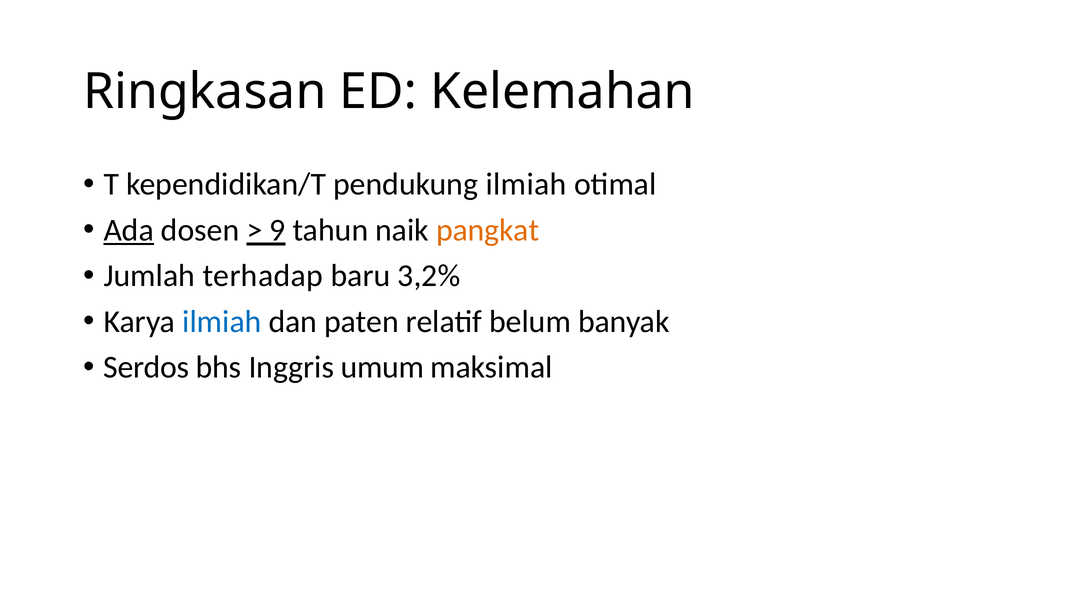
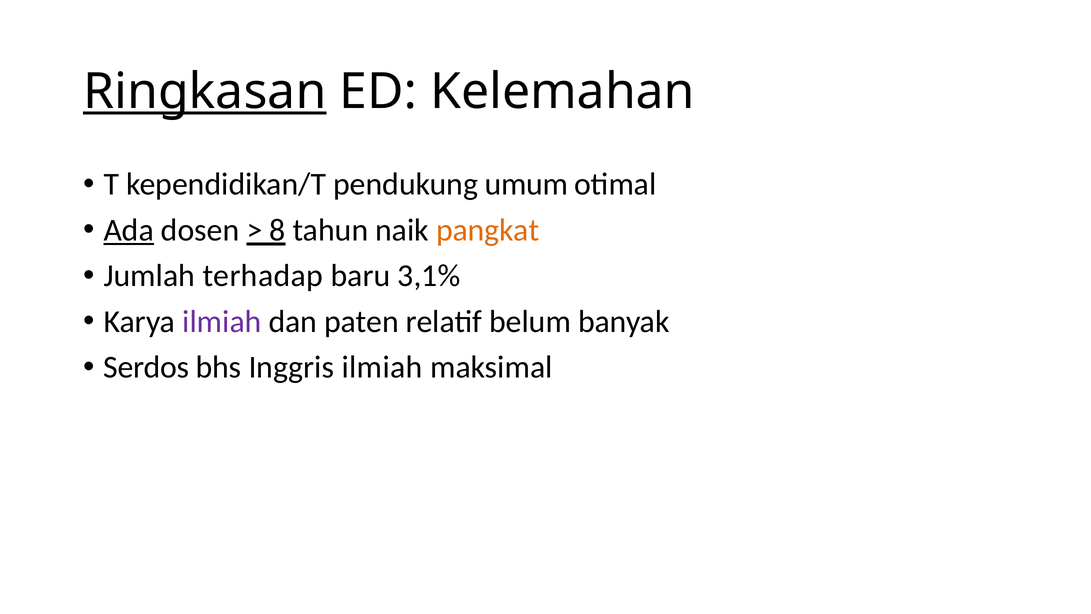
Ringkasan underline: none -> present (205, 92)
pendukung ilmiah: ilmiah -> umum (526, 184)
9: 9 -> 8 (278, 230)
3,2%: 3,2% -> 3,1% (429, 276)
ilmiah colour: blue -> purple (222, 321)
Inggris umum: umum -> ilmiah (382, 367)
